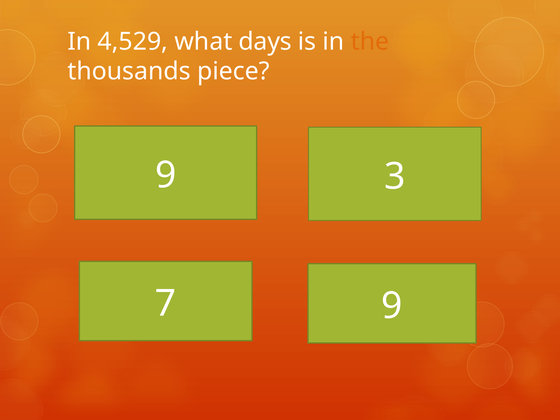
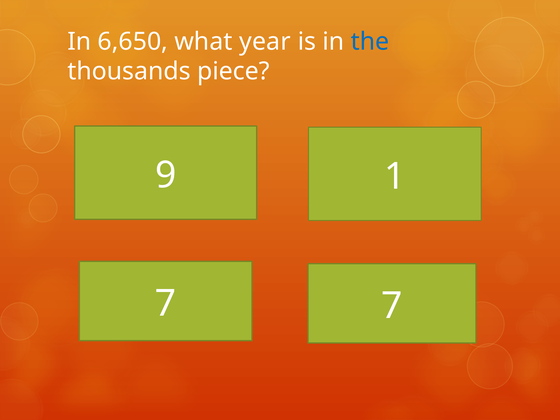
4,529: 4,529 -> 6,650 (133, 42)
days: days -> year (265, 42)
the colour: orange -> blue (370, 42)
3: 3 -> 1 (395, 176)
7 9: 9 -> 7 (392, 306)
